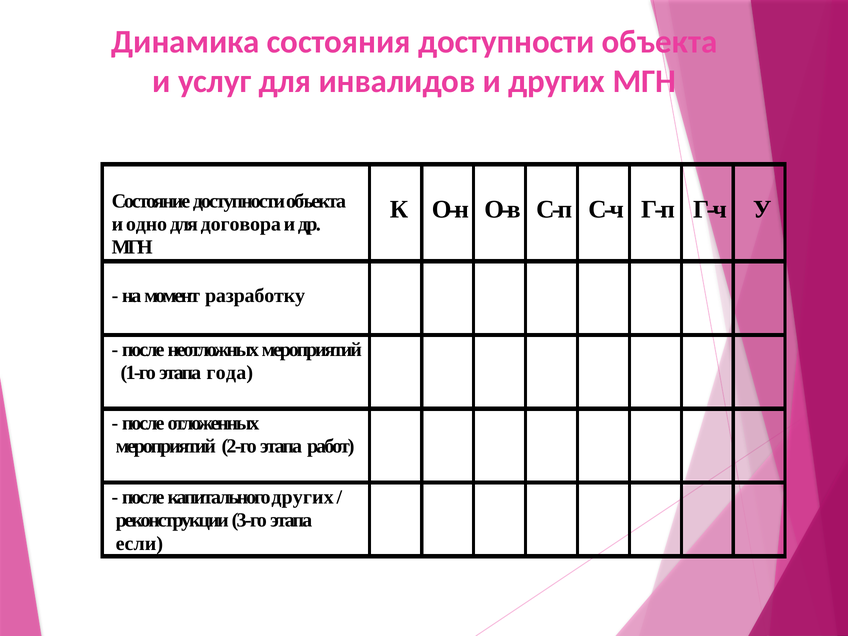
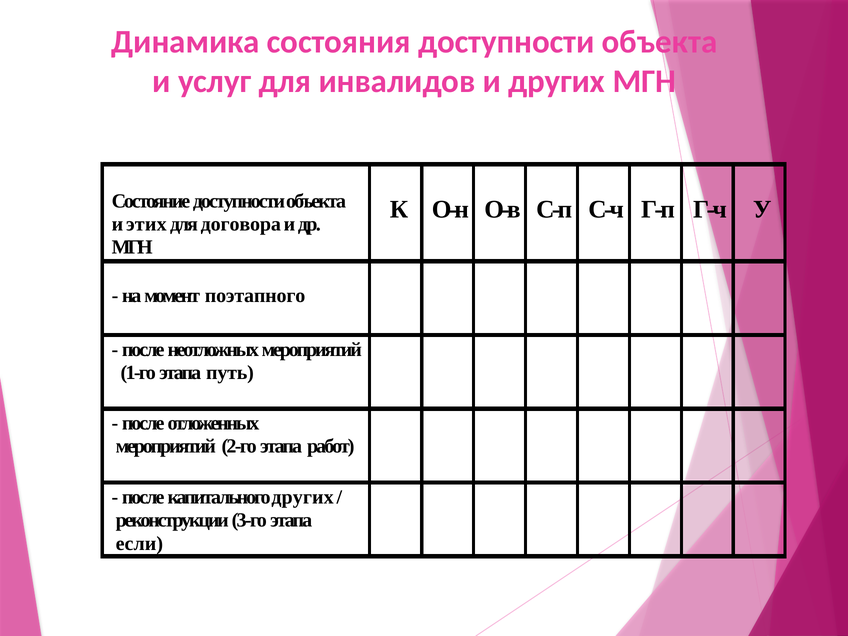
одно: одно -> этих (146, 224)
разработку: разработку -> поэтапного (255, 296)
года: года -> путь (230, 373)
